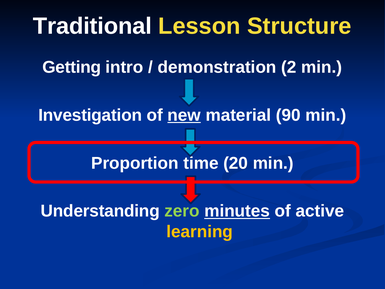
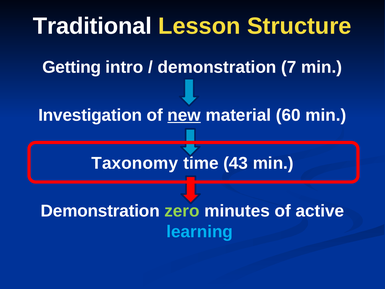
2: 2 -> 7 (289, 67)
90: 90 -> 60 (288, 115)
Proportion: Proportion -> Taxonomy (135, 163)
20: 20 -> 43 (236, 163)
Understanding: Understanding -> Demonstration (100, 211)
minutes underline: present -> none (237, 211)
learning colour: yellow -> light blue (200, 231)
